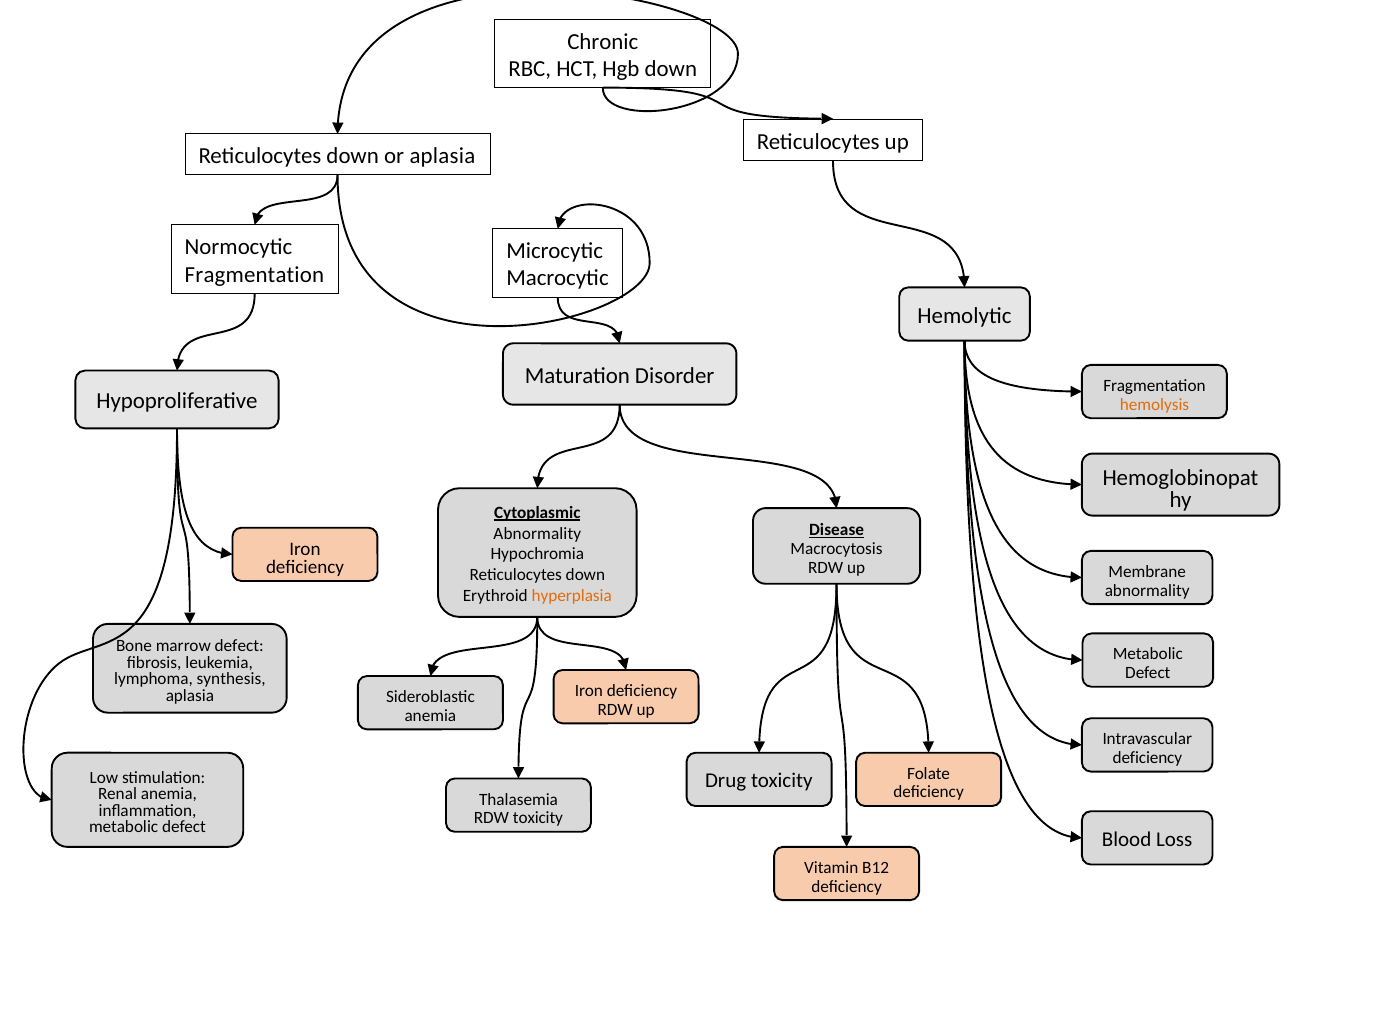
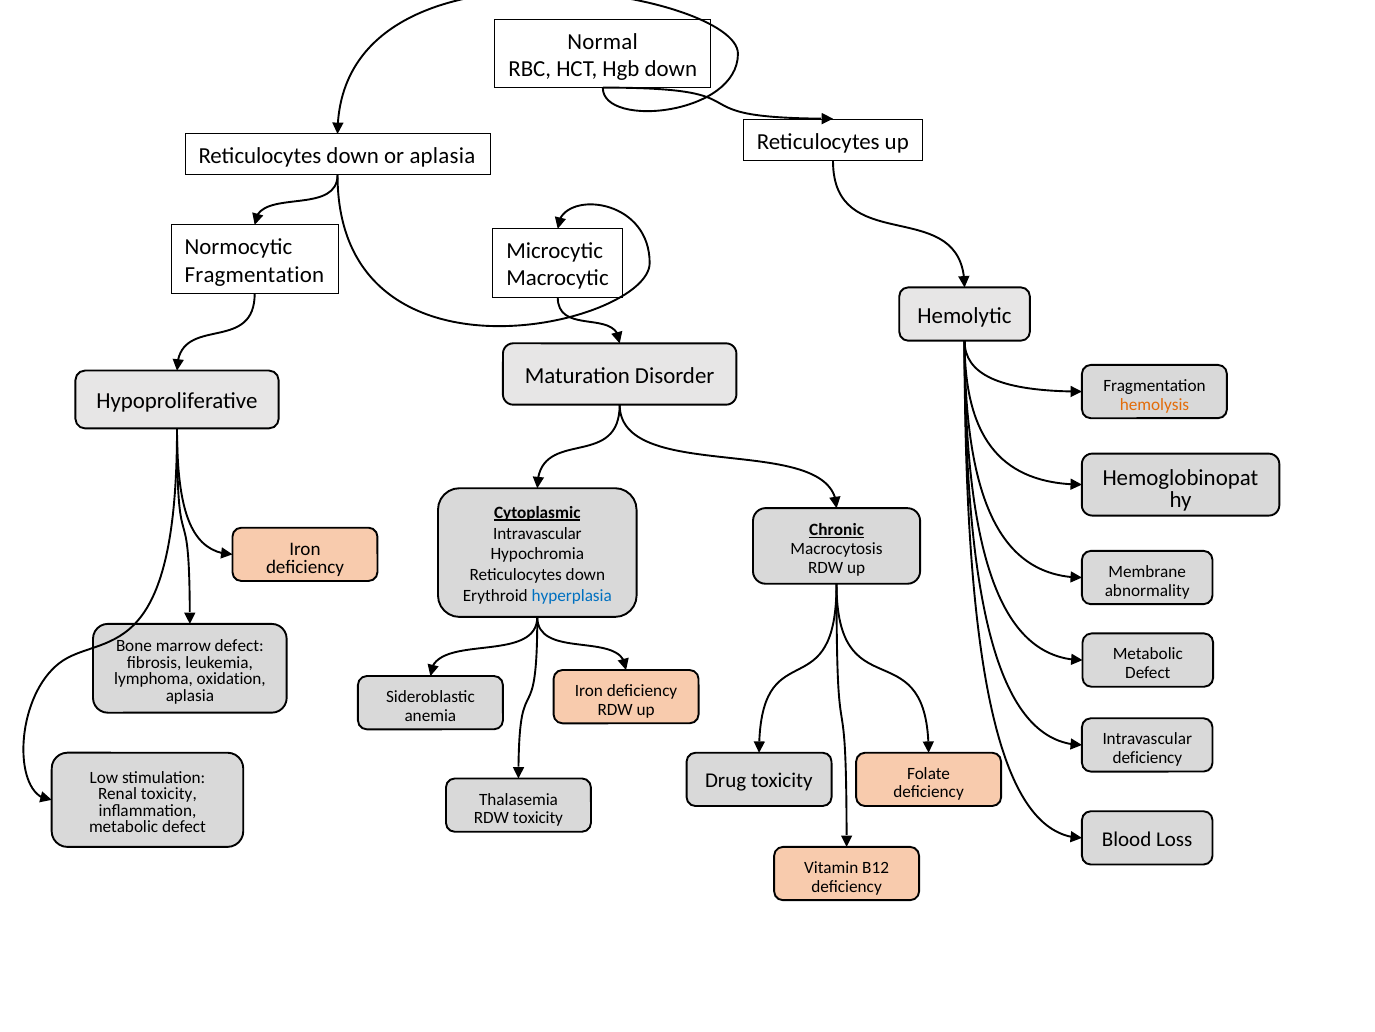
Chronic: Chronic -> Normal (603, 41)
Disease: Disease -> Chronic (837, 530)
Abnormality: Abnormality -> Intravascular (537, 533)
hyperplasia colour: orange -> blue (572, 595)
synthesis: synthesis -> oxidation (231, 679)
Renal anemia: anemia -> toxicity (169, 793)
